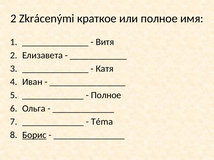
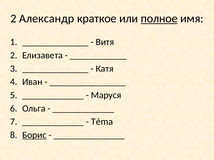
Zkrácenými: Zkrácenými -> Александр (47, 19)
полное underline: none -> present (159, 19)
Полное: Полное -> Маруся (106, 95)
